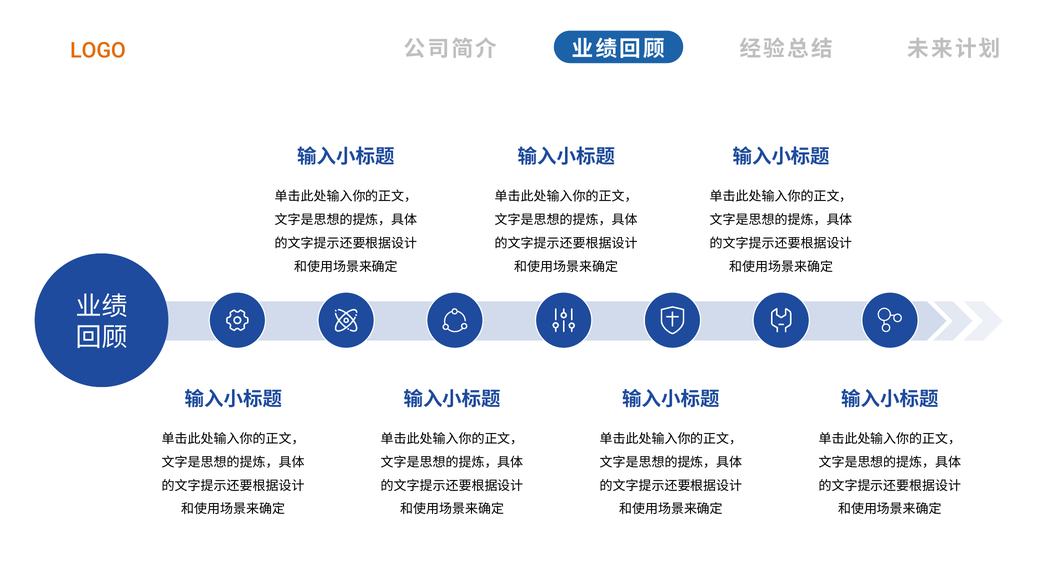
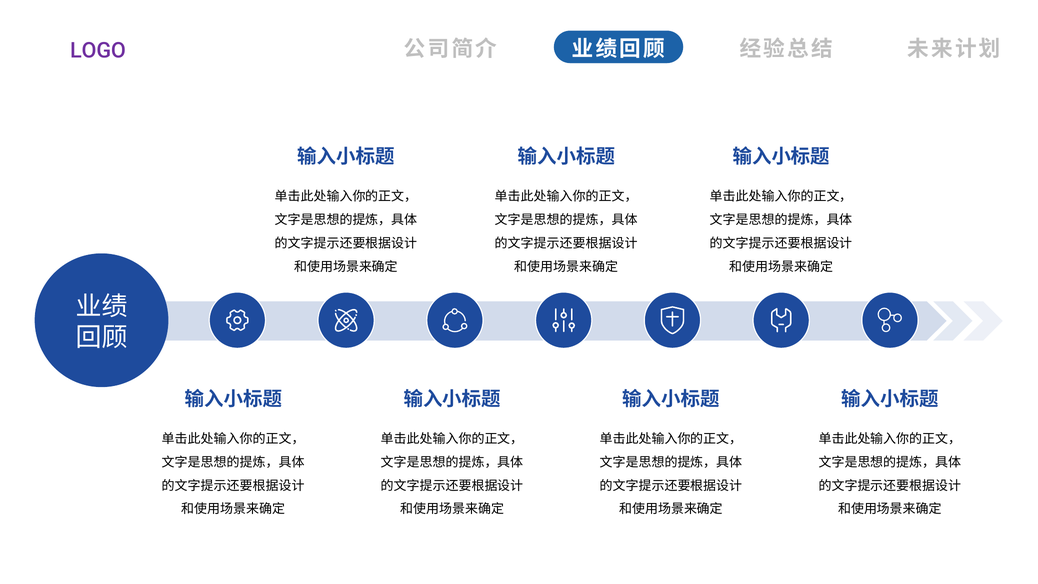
LOGO colour: orange -> purple (98, 50)
